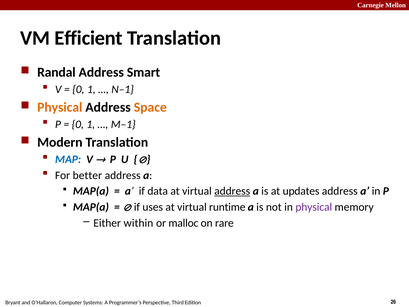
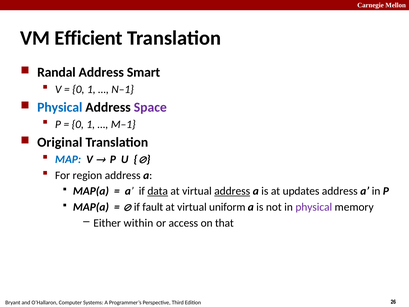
Physical colour: orange -> blue (60, 107)
Space colour: orange -> purple (150, 107)
Modern: Modern -> Original (60, 142)
better: better -> region (87, 175)
data underline: none -> present (158, 191)
uses: uses -> fault (153, 207)
runtime: runtime -> uniform (227, 207)
malloc: malloc -> access (183, 223)
rare: rare -> that (224, 223)
